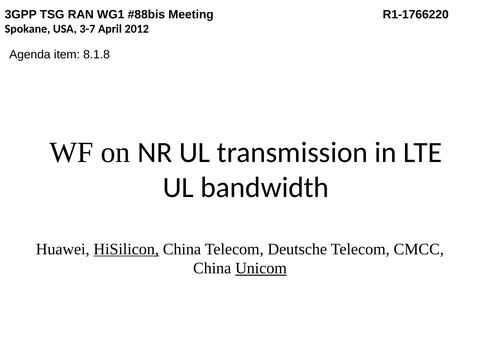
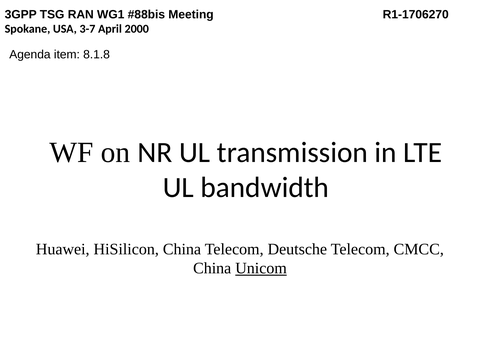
R1-1766220: R1-1766220 -> R1-1706270 (416, 15)
2012: 2012 -> 2000 (137, 29)
HiSilicon underline: present -> none (126, 249)
